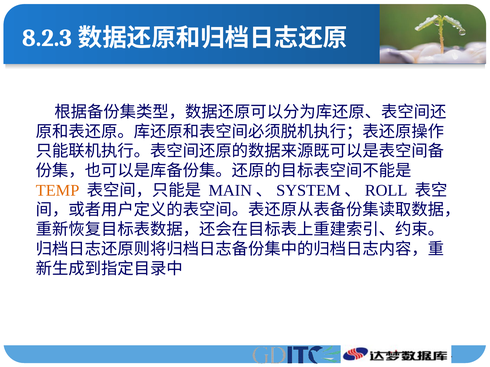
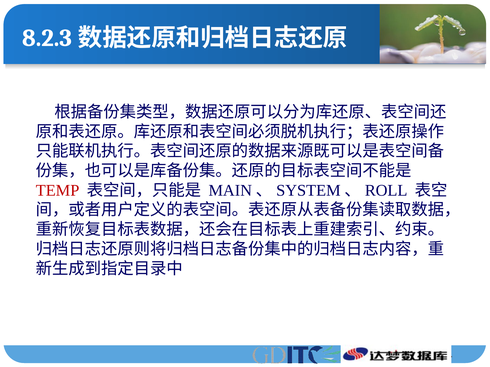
TEMP colour: orange -> red (58, 191)
